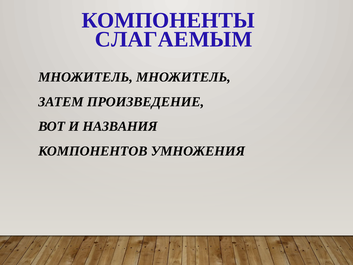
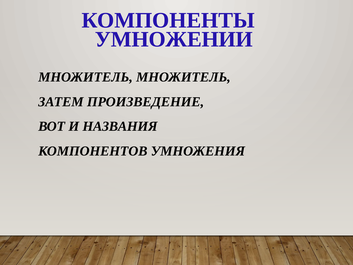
СЛАГАЕМЫМ: СЛАГАЕМЫМ -> УМНОЖЕНИИ (174, 39)
